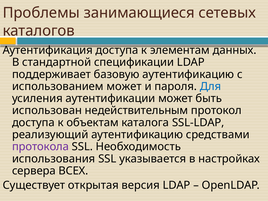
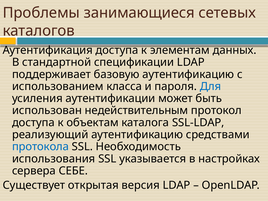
использованием может: может -> класса (124, 86)
протокола colour: purple -> blue (40, 147)
ВСЕХ: ВСЕХ -> СЕБЕ (73, 171)
